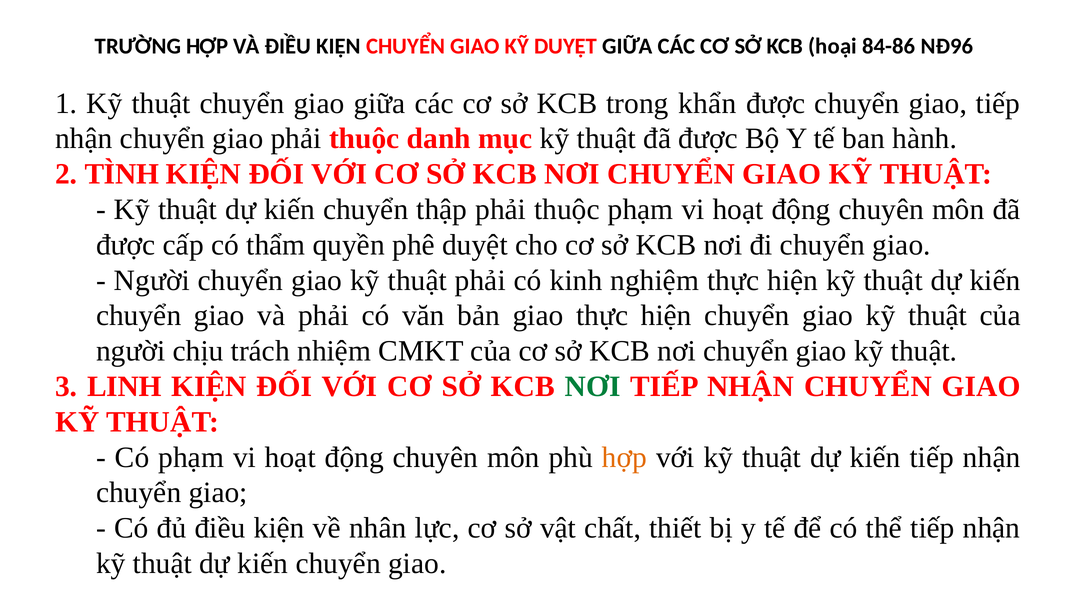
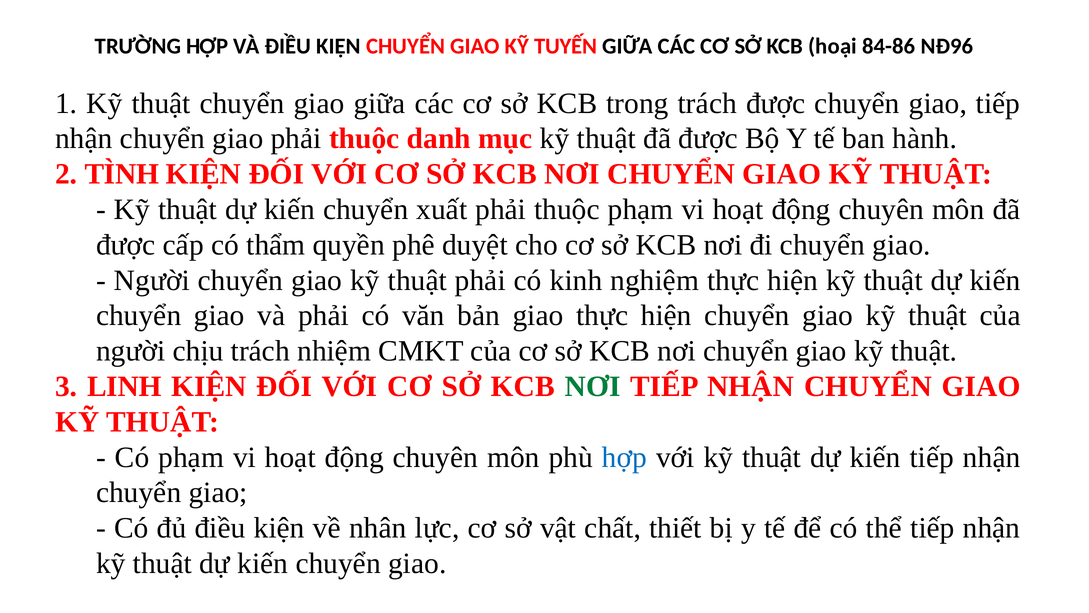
KỸ DUYỆT: DUYỆT -> TUYẾN (566, 46)
trong khẩn: khẩn -> trách (707, 103)
thập: thập -> xuất (442, 209)
hợp colour: orange -> blue (624, 457)
